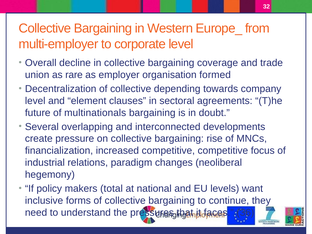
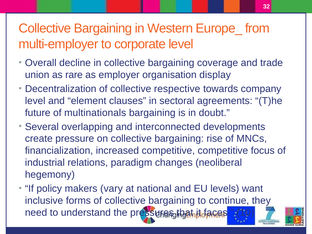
formed: formed -> display (215, 75)
depending: depending -> respective (177, 89)
total: total -> vary (111, 189)
36: 36 -> 10 (245, 212)
